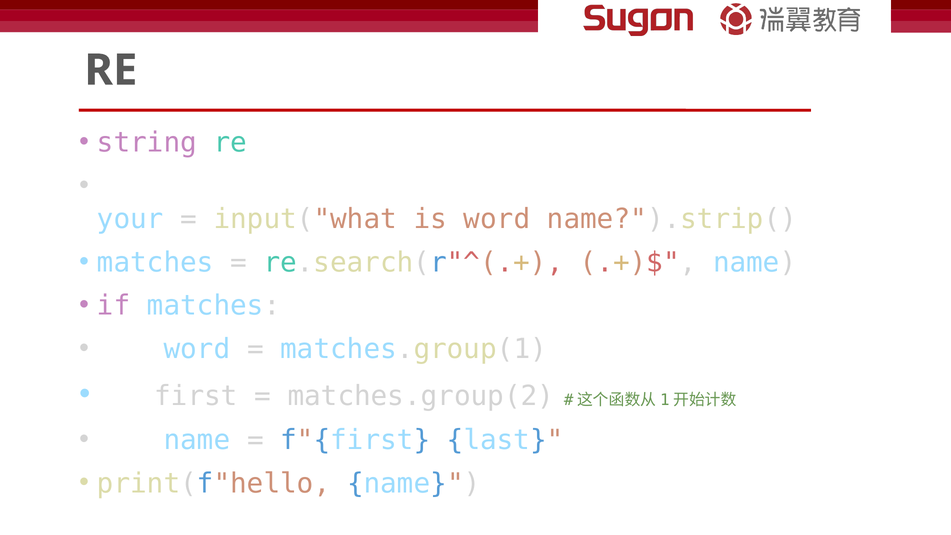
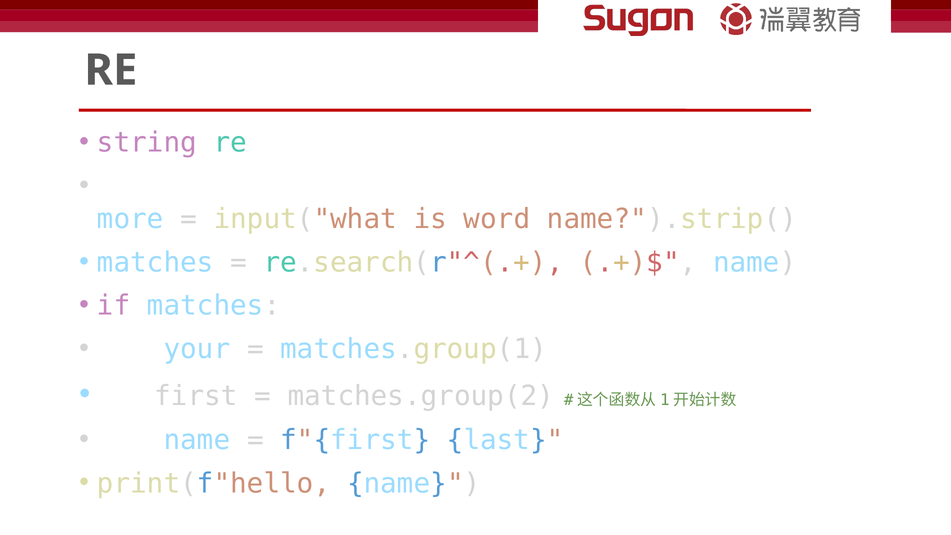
your: your -> more (130, 219)
word: word -> your (197, 349)
